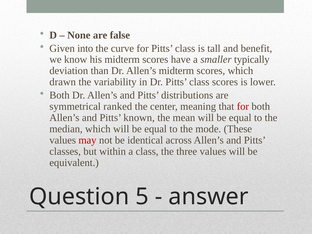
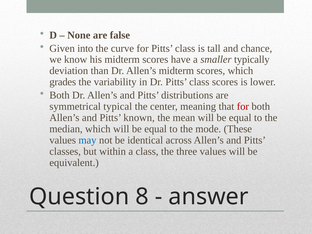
benefit: benefit -> chance (256, 48)
drawn: drawn -> grades (63, 82)
ranked: ranked -> typical (118, 106)
may colour: red -> blue (87, 140)
5: 5 -> 8 (142, 197)
